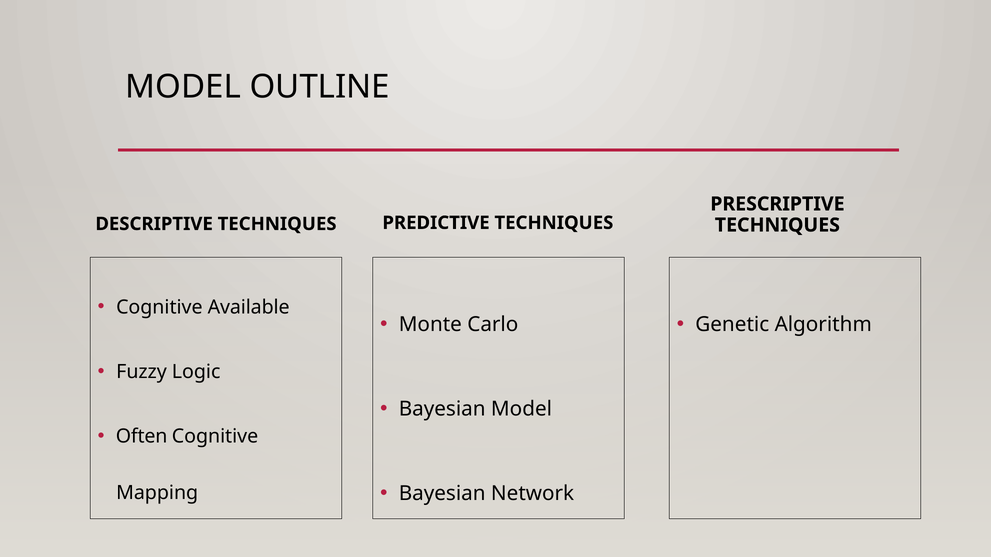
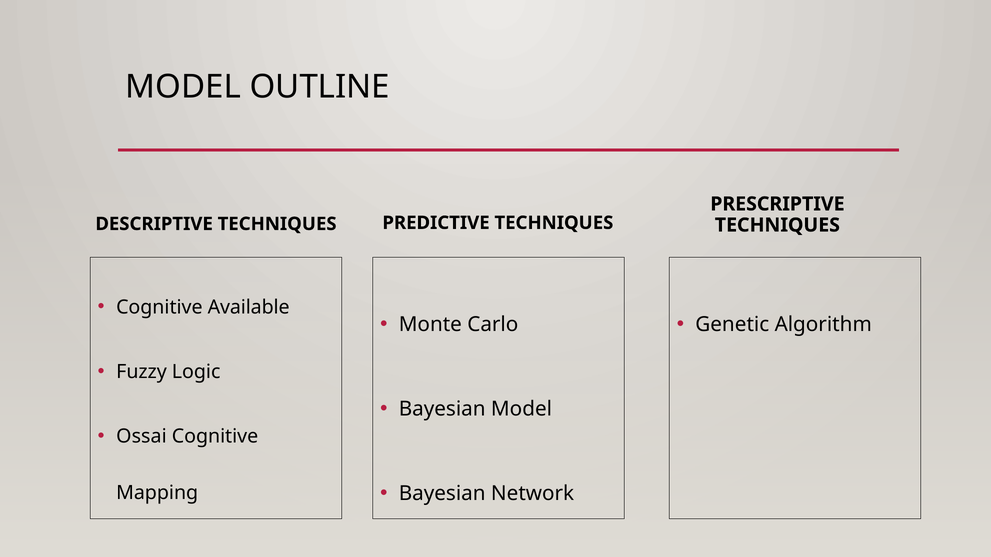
Often: Often -> Ossai (141, 437)
